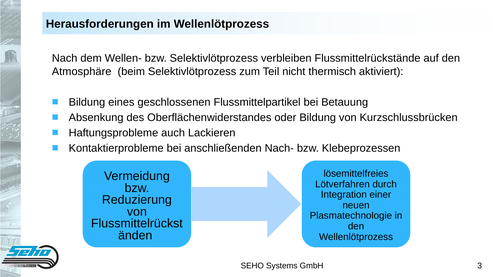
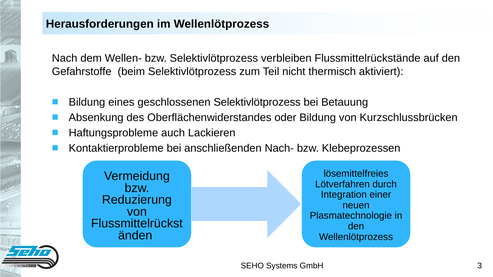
Atmosphäre: Atmosphäre -> Gefahrstoffe (82, 72)
geschlossenen Flussmittelpartikel: Flussmittelpartikel -> Selektivlötprozess (257, 102)
